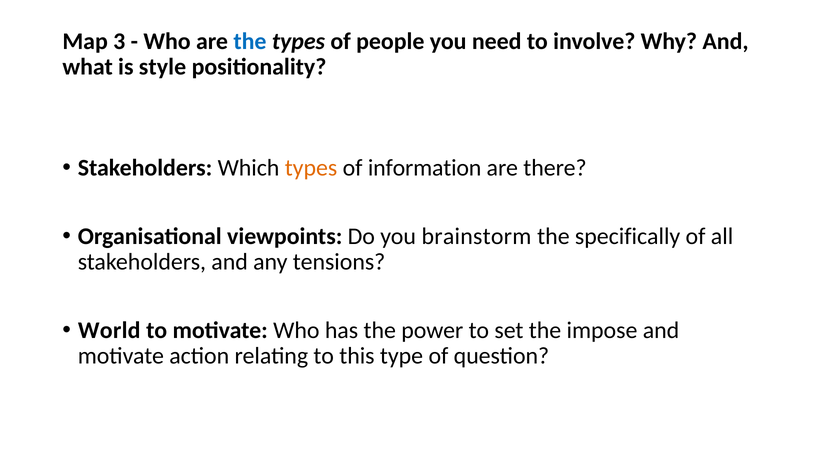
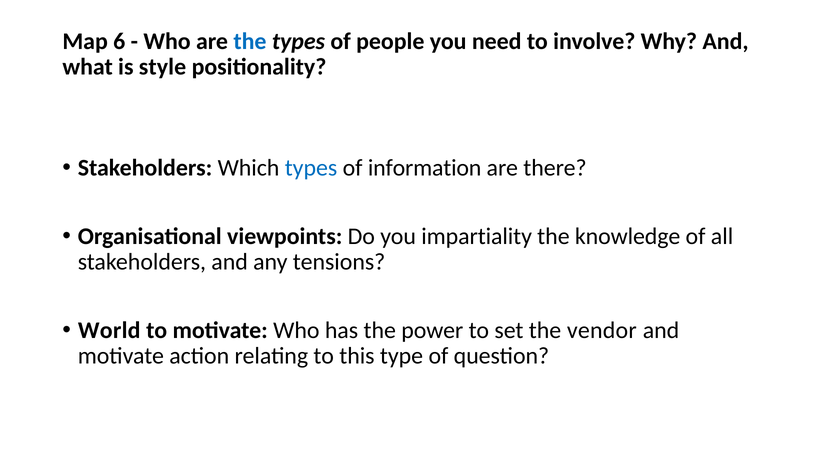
3: 3 -> 6 (119, 41)
types colour: orange -> blue (311, 168)
brainstorm: brainstorm -> impartiality (477, 237)
specifically: specifically -> knowledge (628, 237)
impose: impose -> vendor (602, 331)
